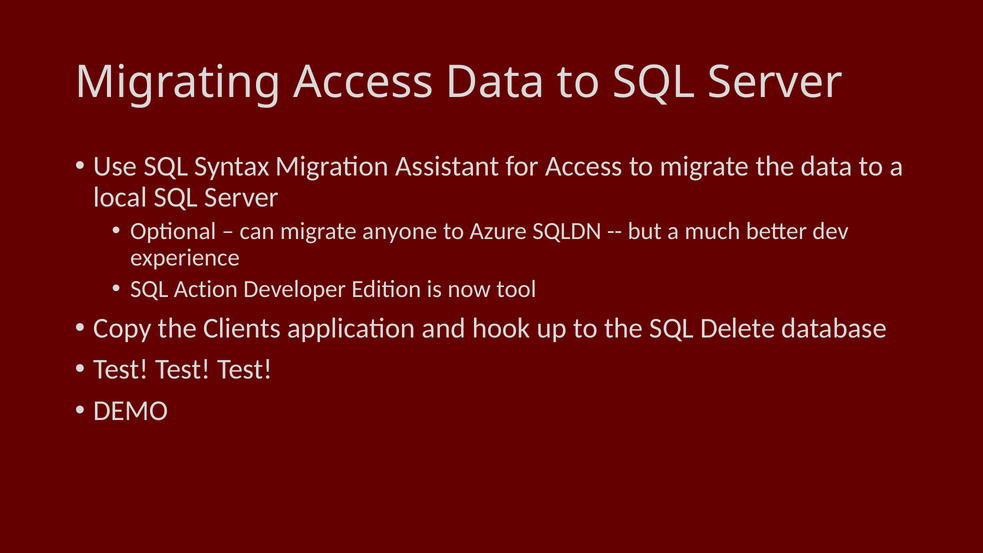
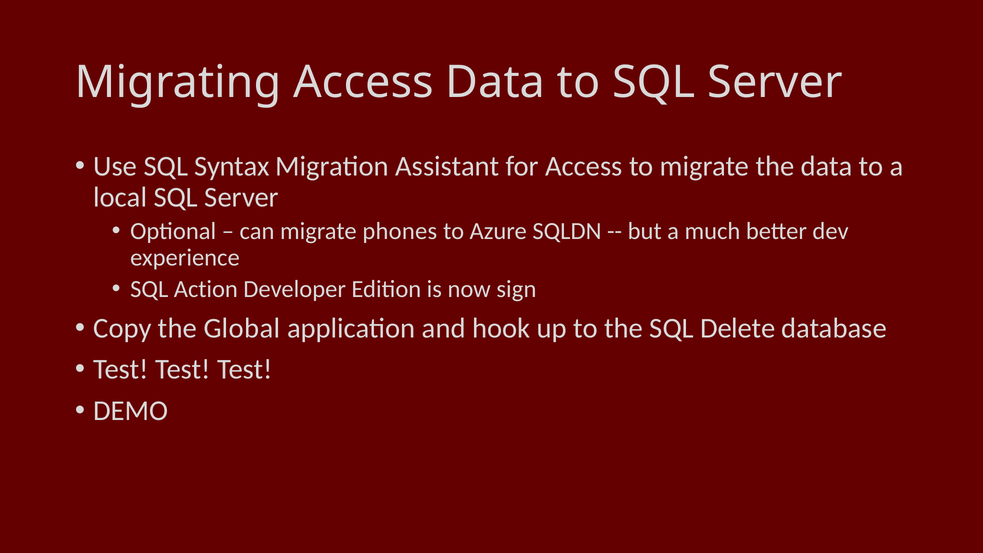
anyone: anyone -> phones (400, 231)
tool: tool -> sign (516, 289)
Clients: Clients -> Global (242, 328)
